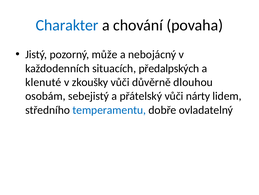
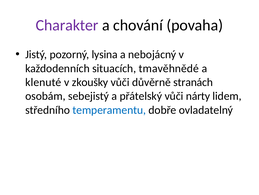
Charakter colour: blue -> purple (67, 25)
může: může -> lysina (105, 54)
předalpských: předalpských -> tmavěhnědé (169, 68)
dlouhou: dlouhou -> stranách (193, 82)
